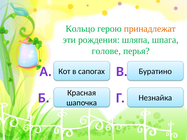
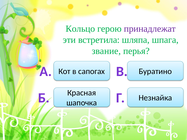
принадлежат colour: orange -> purple (150, 29)
рождения: рождения -> встретила (99, 40)
голове: голове -> звание (106, 51)
